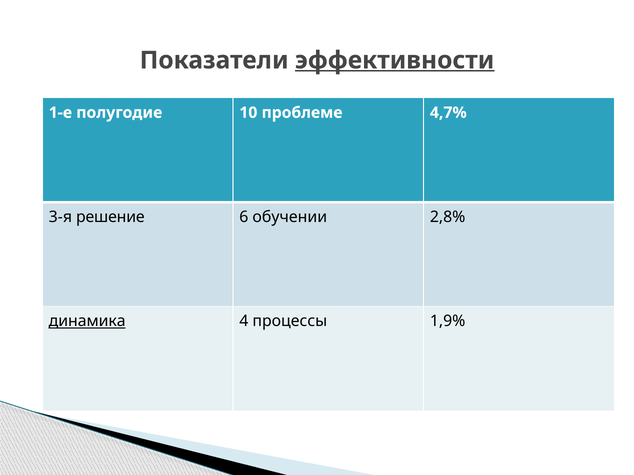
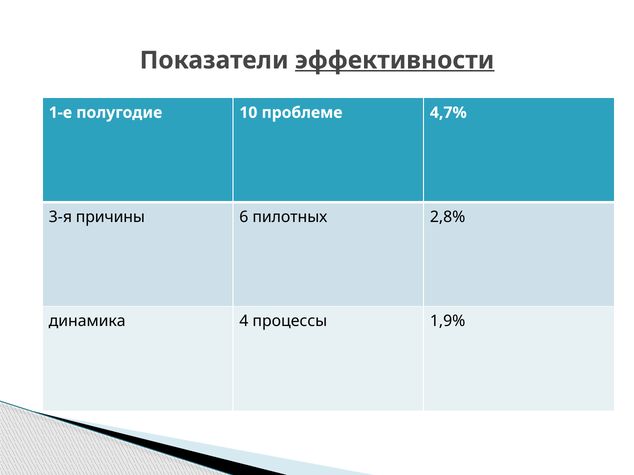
решение: решение -> причины (110, 217)
обучении: обучении -> пилотных (290, 217)
динамика underline: present -> none (87, 322)
